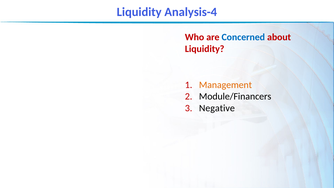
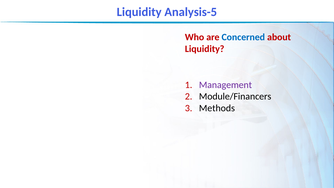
Analysis-4: Analysis-4 -> Analysis-5 (191, 12)
Management colour: orange -> purple (225, 85)
Negative: Negative -> Methods (217, 108)
